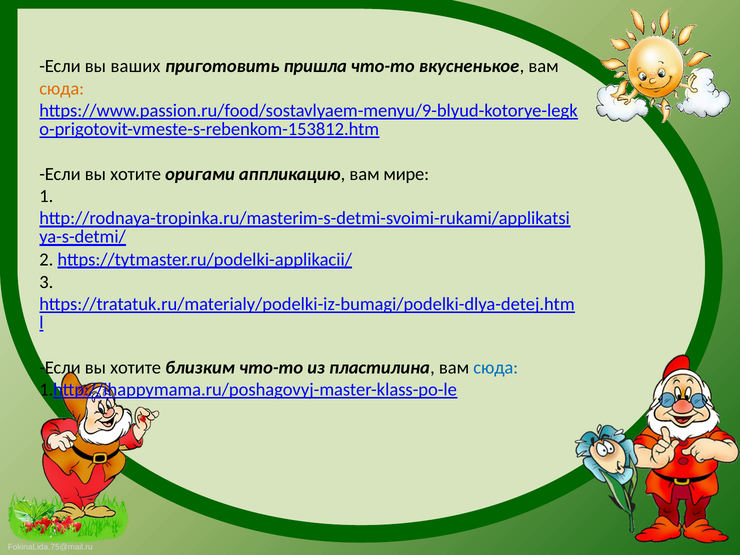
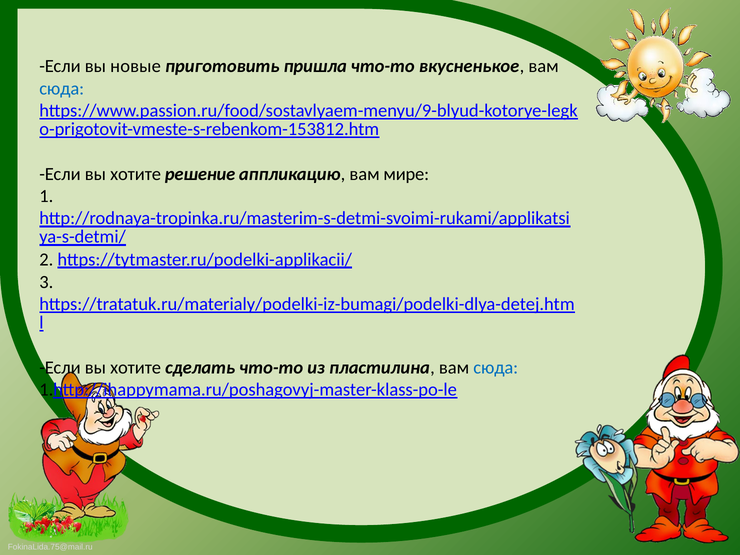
ваших: ваших -> новые (136, 66)
сюда colour: orange -> blue (62, 88)
оригами: оригами -> решение (200, 174)
близким: близким -> сделать (200, 367)
